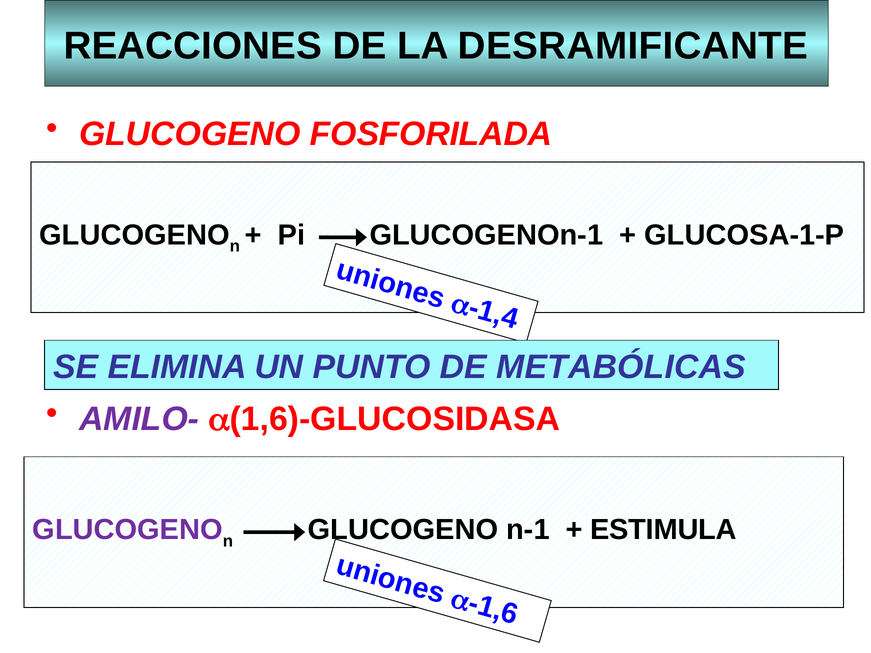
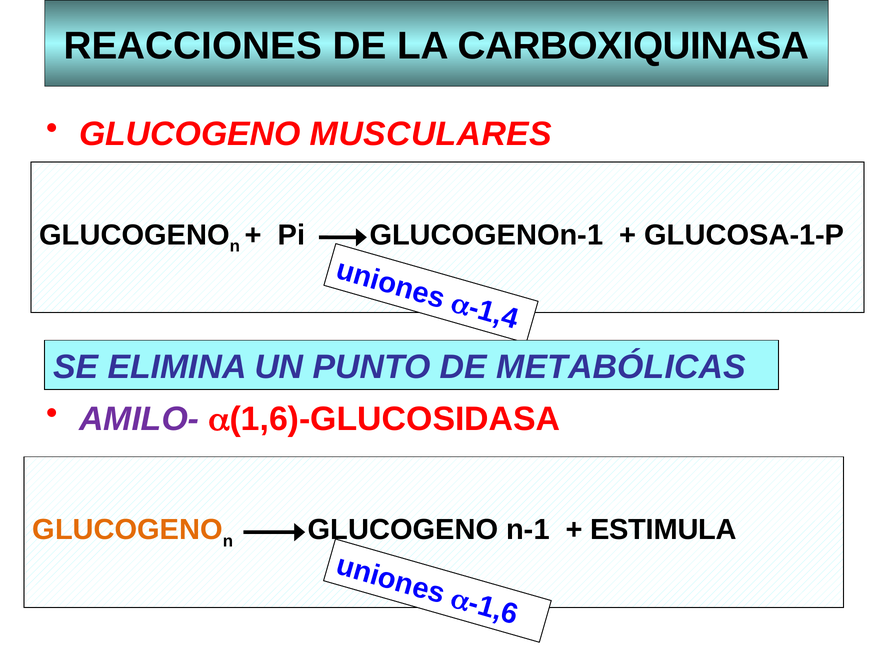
DESRAMIFICANTE: DESRAMIFICANTE -> CARBOXIQUINASA (633, 46)
FOSFORILADA: FOSFORILADA -> MUSCULARES (431, 134)
GLUCOGENO colour: purple -> orange (128, 530)
